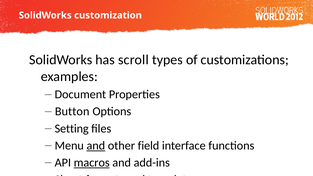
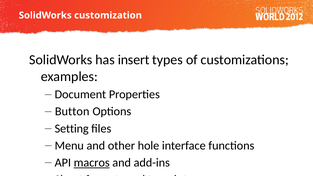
scroll: scroll -> insert (134, 60)
and underline: present -> none (96, 146)
field: field -> hole (148, 146)
